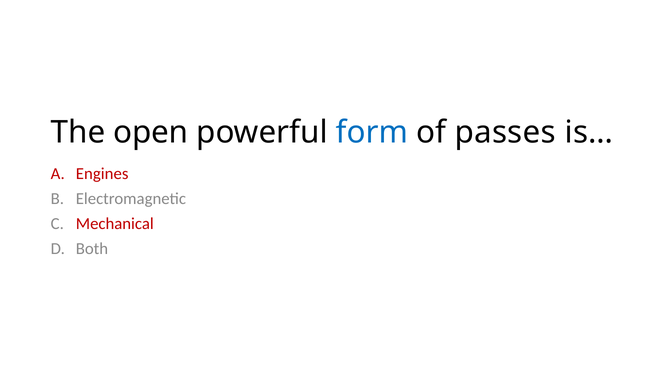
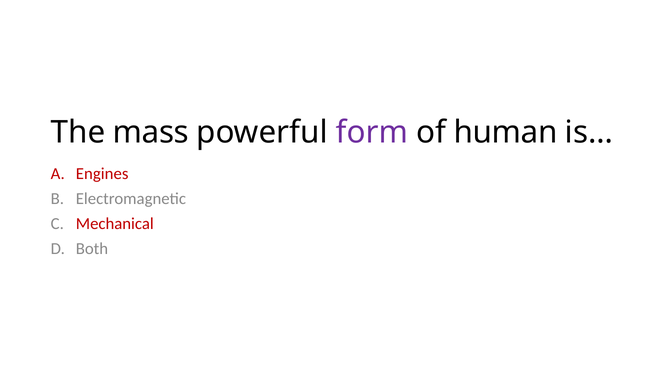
open: open -> mass (151, 132)
form colour: blue -> purple (372, 132)
passes: passes -> human (506, 132)
